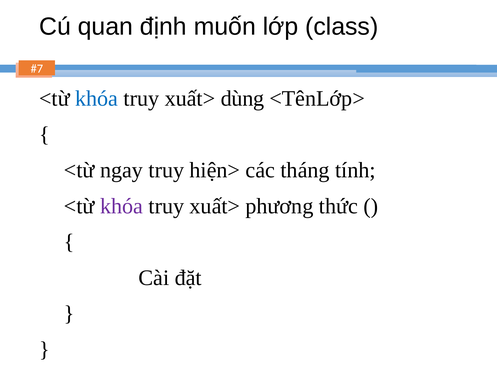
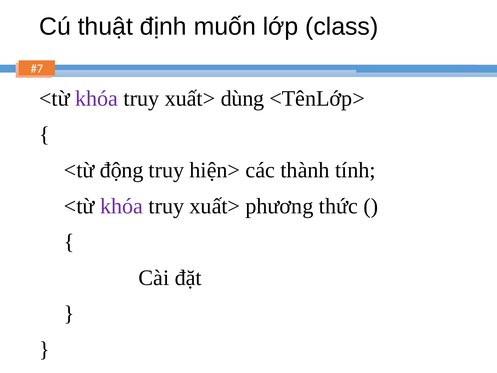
quan: quan -> thuật (105, 27)
khóa colour: blue -> purple (97, 99)
ngay: ngay -> động (122, 170)
tháng: tháng -> thành (305, 170)
